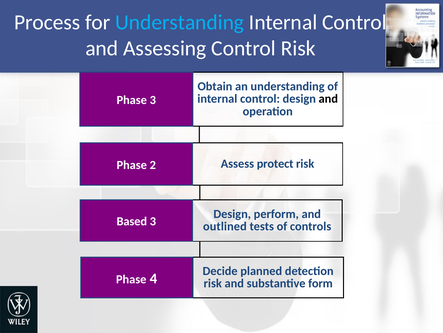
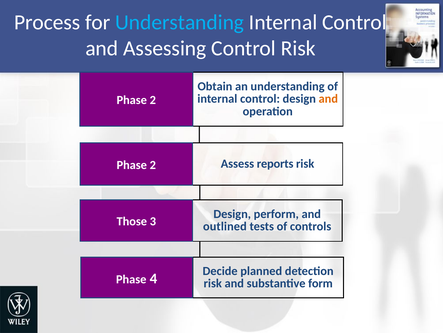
and colour: black -> orange (328, 99)
3: 3 -> 2 (153, 100)
protect: protect -> reports (275, 163)
Based: Based -> Those (132, 221)
